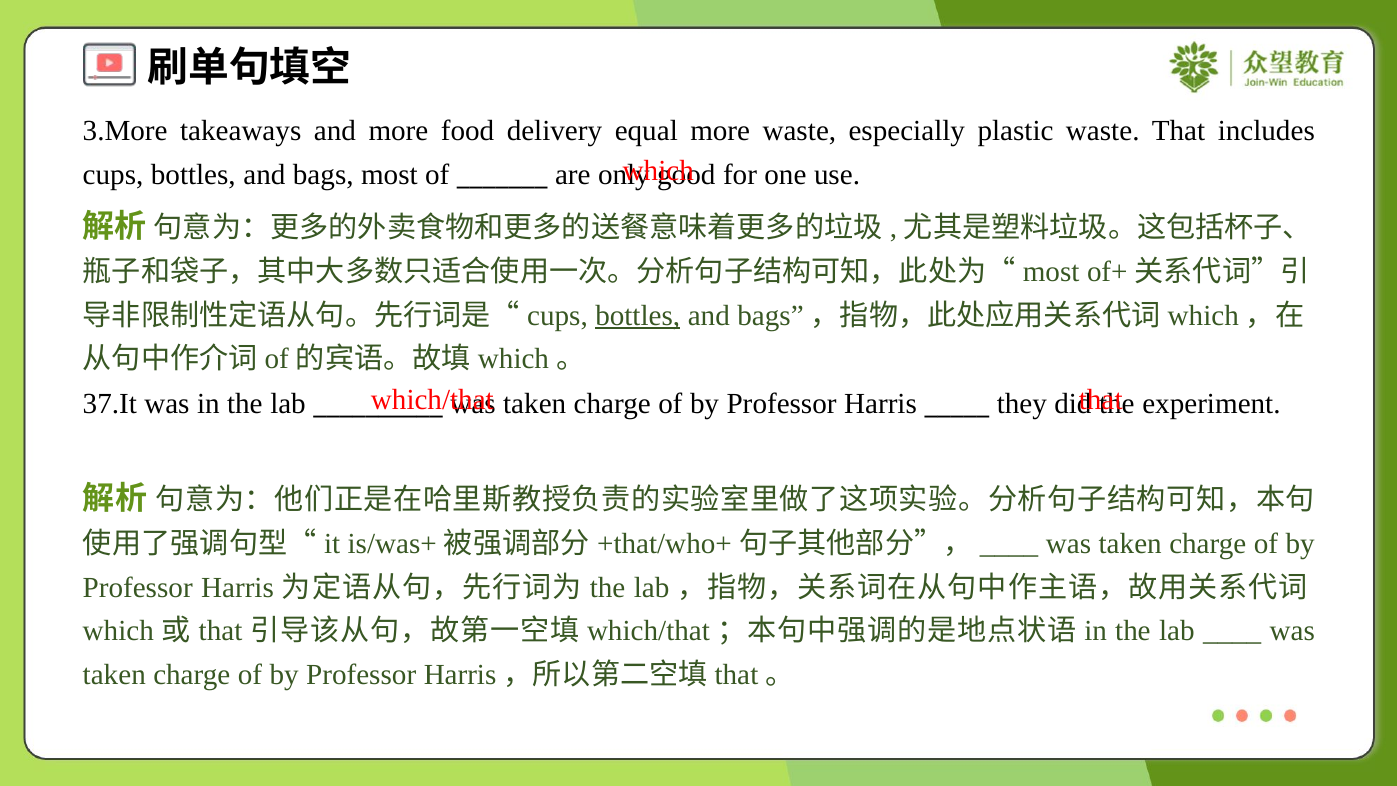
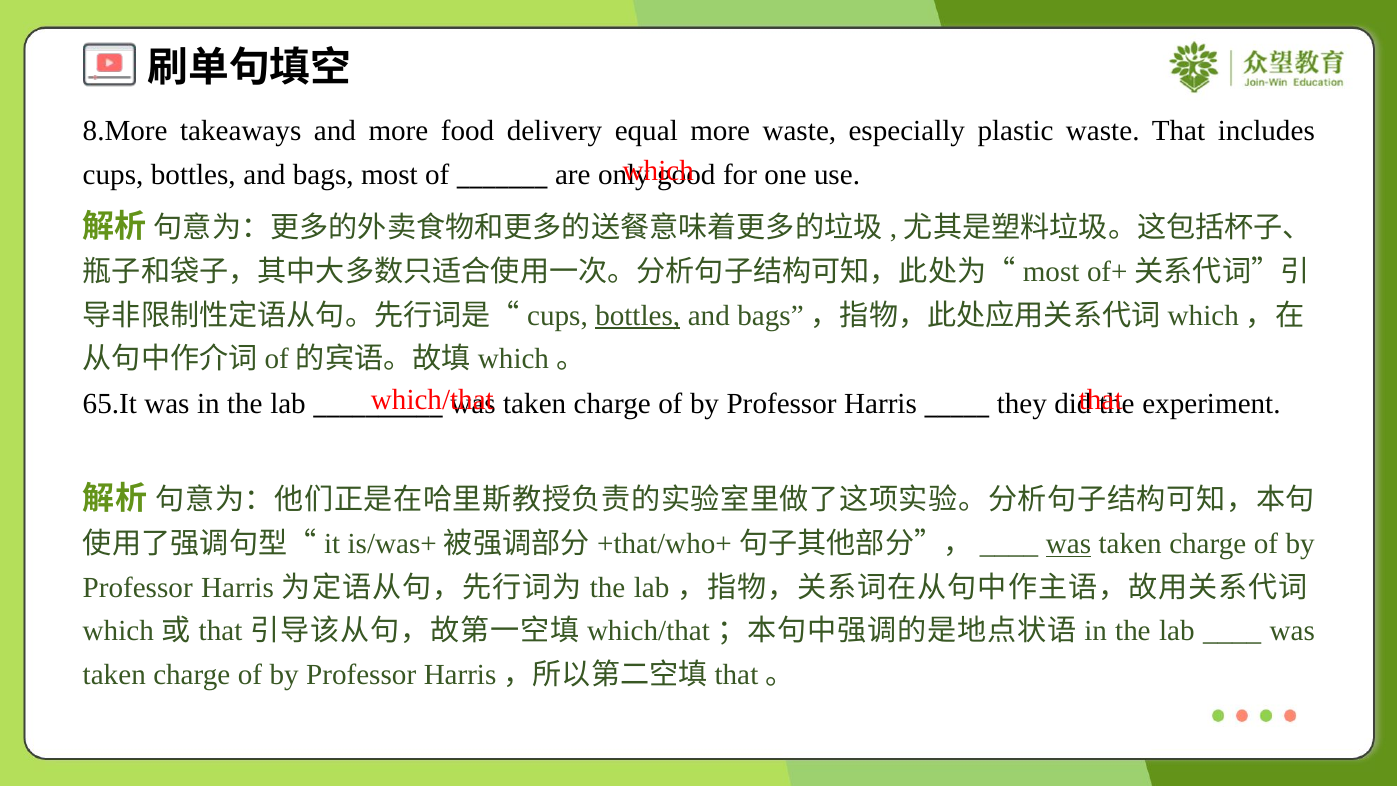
3.More: 3.More -> 8.More (125, 131)
37.It: 37.It -> 65.It (110, 404)
was underline: none -> present (1068, 544)
